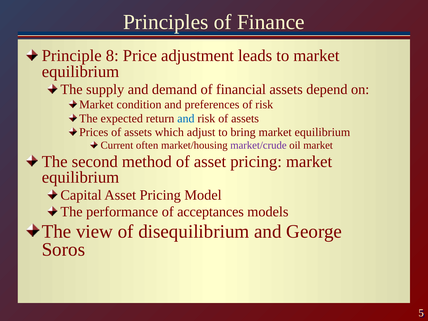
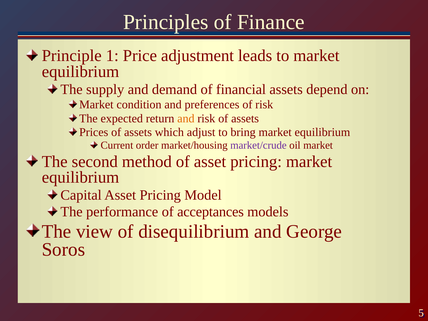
8: 8 -> 1 (112, 56)
and colour: blue -> orange (186, 118)
often: often -> order (147, 145)
